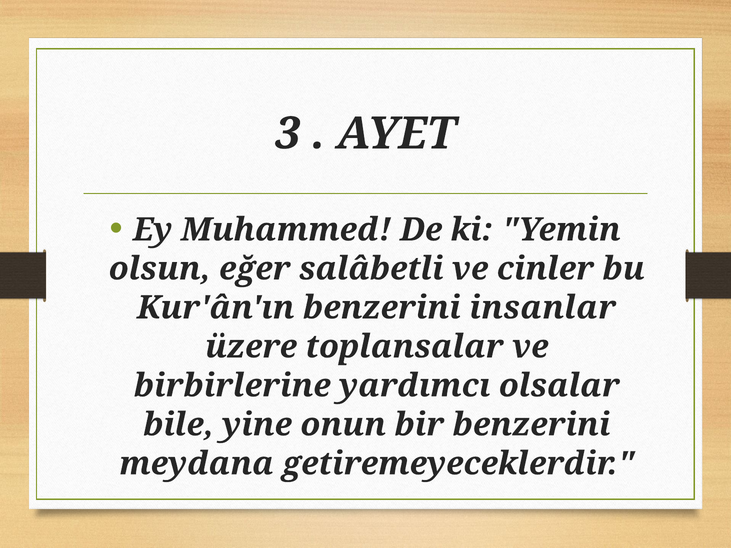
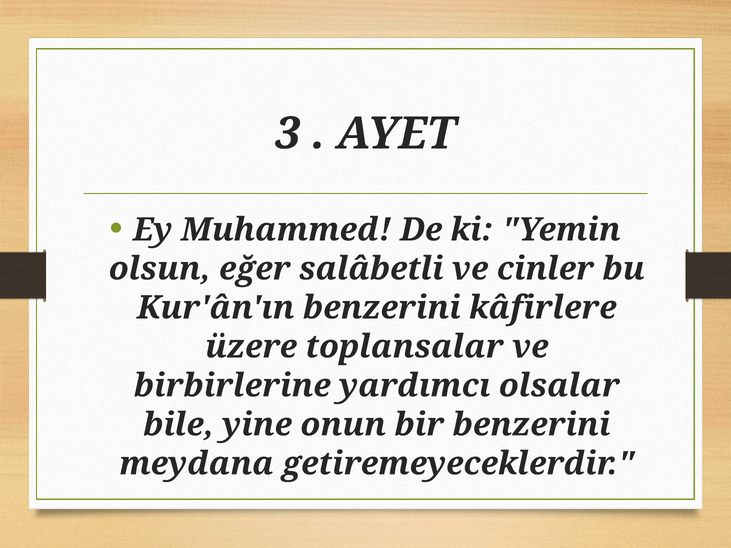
insanlar: insanlar -> kâfirlere (543, 308)
